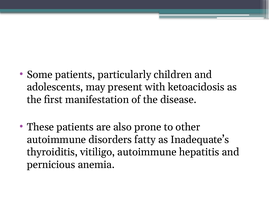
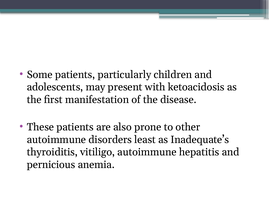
fatty: fatty -> least (145, 139)
